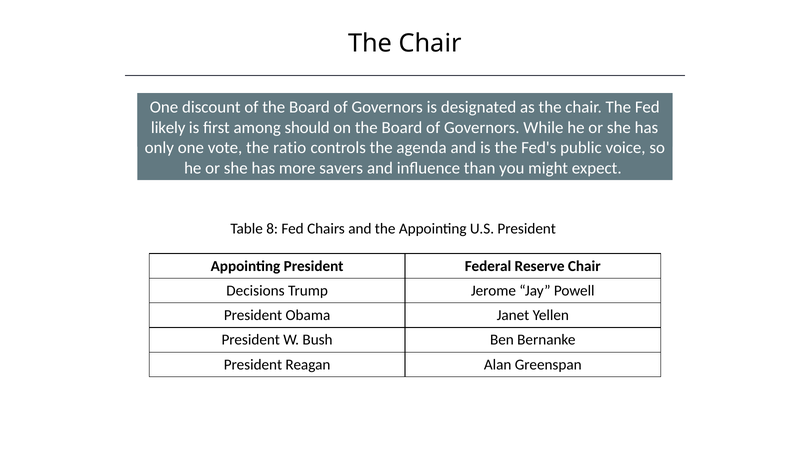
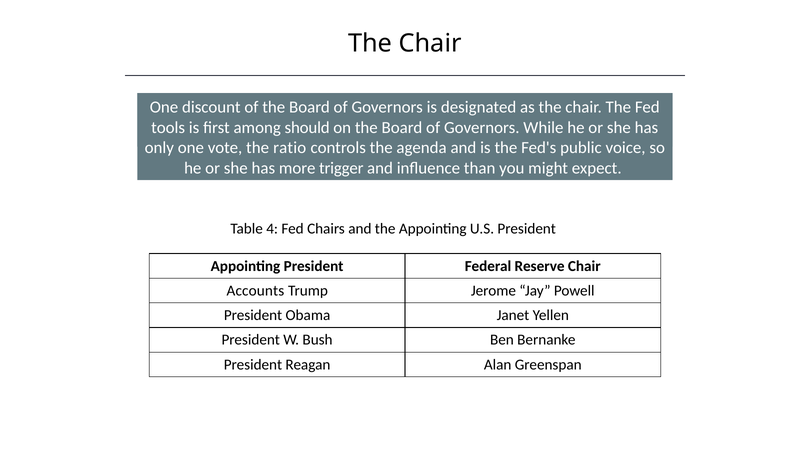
likely: likely -> tools (168, 128)
savers: savers -> trigger (341, 168)
8: 8 -> 4 (272, 229)
Decisions: Decisions -> Accounts (255, 290)
